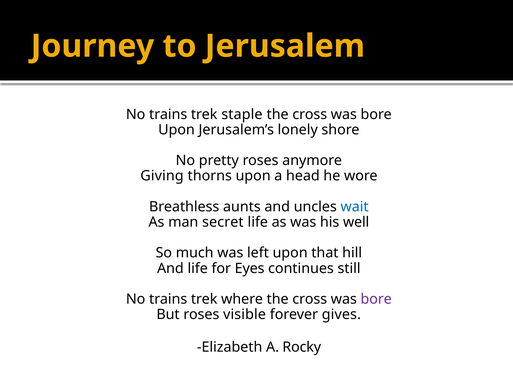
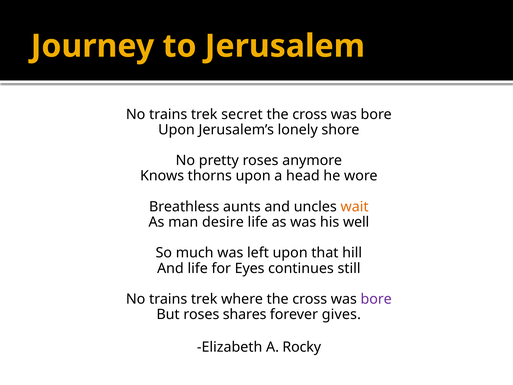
staple: staple -> secret (242, 114)
Giving: Giving -> Knows (162, 176)
wait colour: blue -> orange (355, 207)
secret: secret -> desire (223, 222)
visible: visible -> shares (245, 314)
